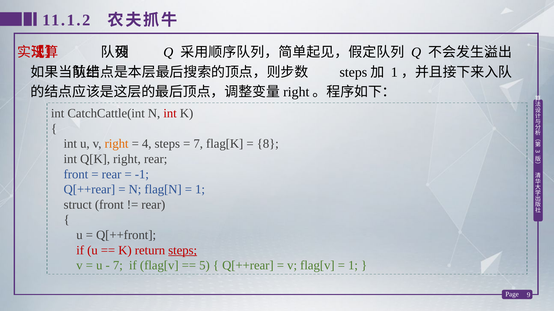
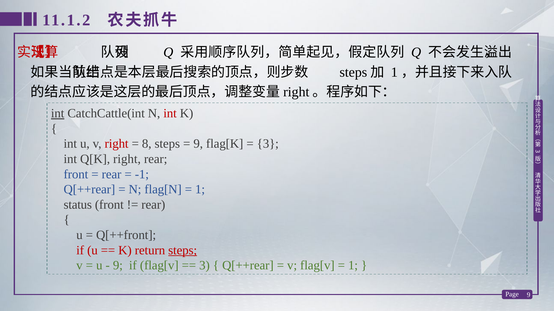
int underline: none -> present (58, 114)
right colour: orange -> red (117, 144)
4: 4 -> 8 (147, 144)
7: 7 -> 9 (198, 144)
8: 8 -> 3 (268, 144)
struct: struct -> status (78, 205)
7: 7 -> 9 (118, 266)
5: 5 -> 3 (204, 266)
